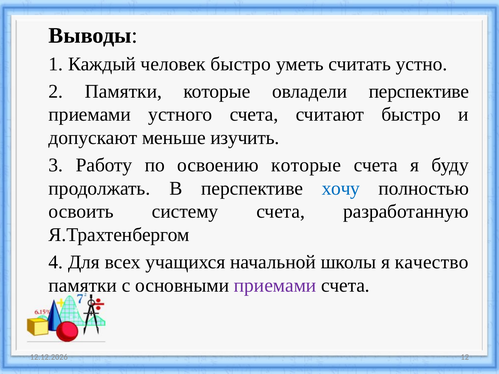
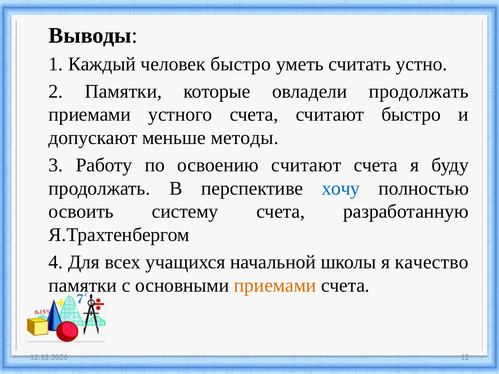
овладели перспективе: перспективе -> продолжать (419, 91)
изучить: изучить -> методы (245, 138)
освоению которые: которые -> считают (306, 165)
приемами colour: purple -> orange (275, 286)
